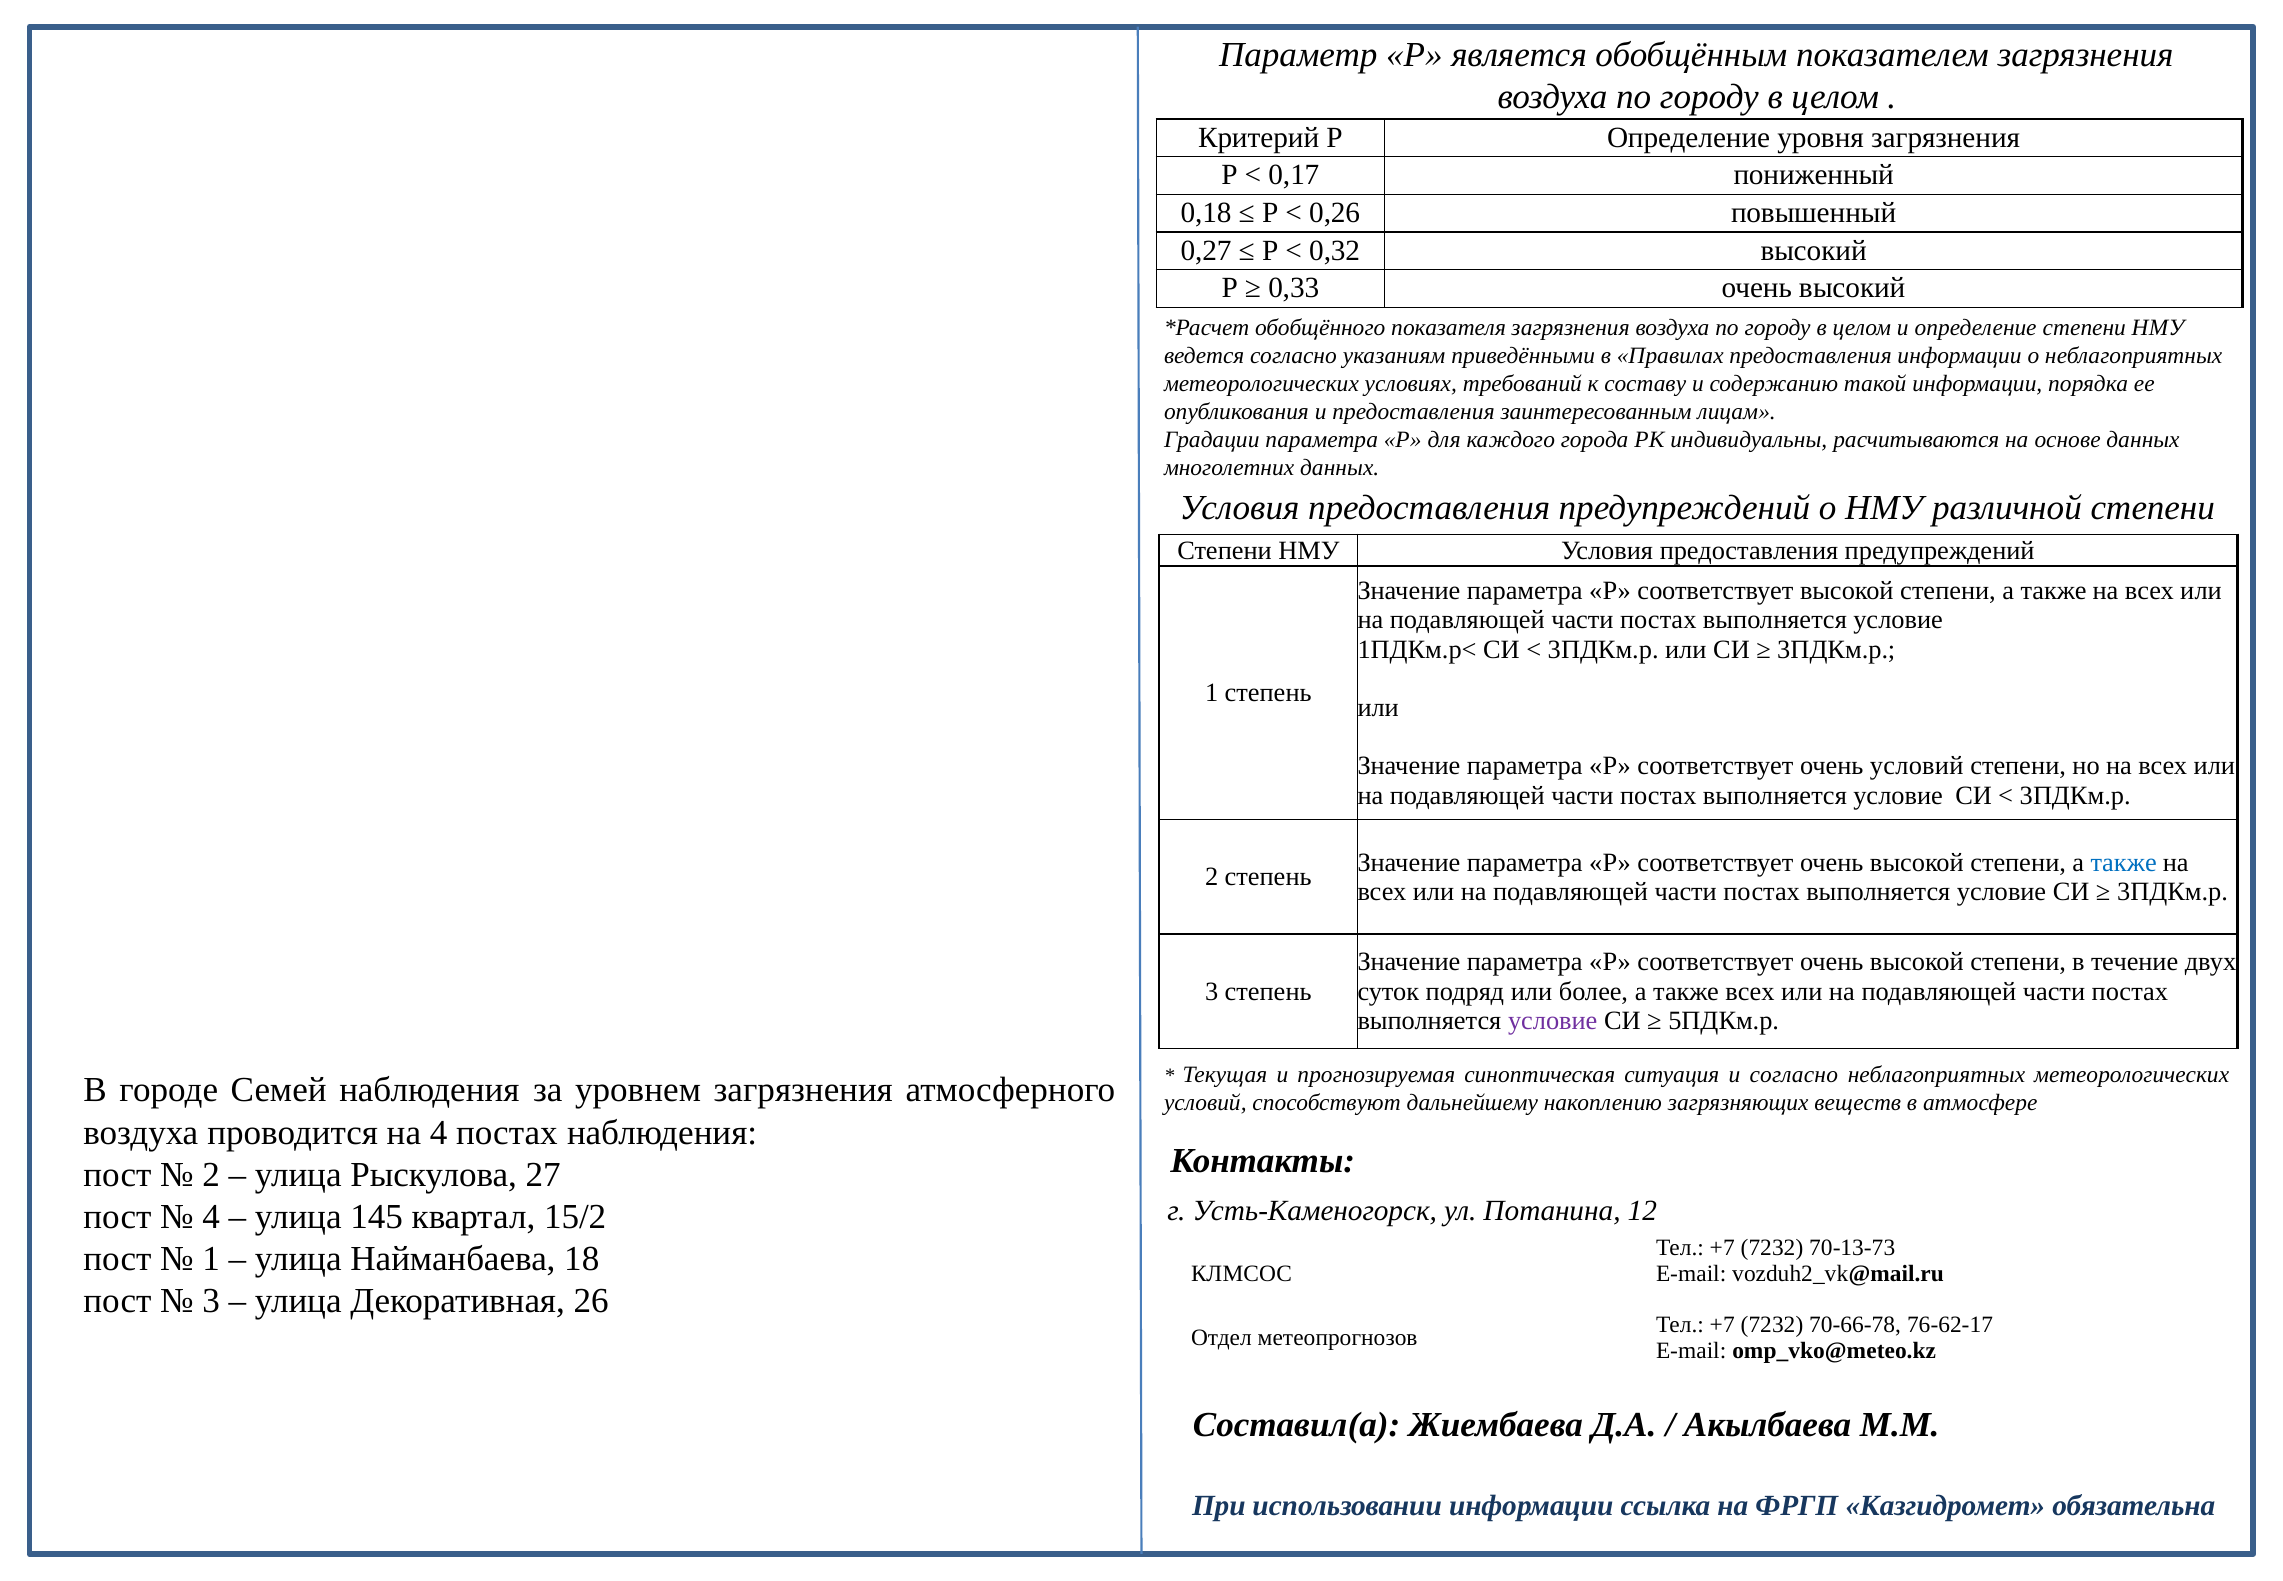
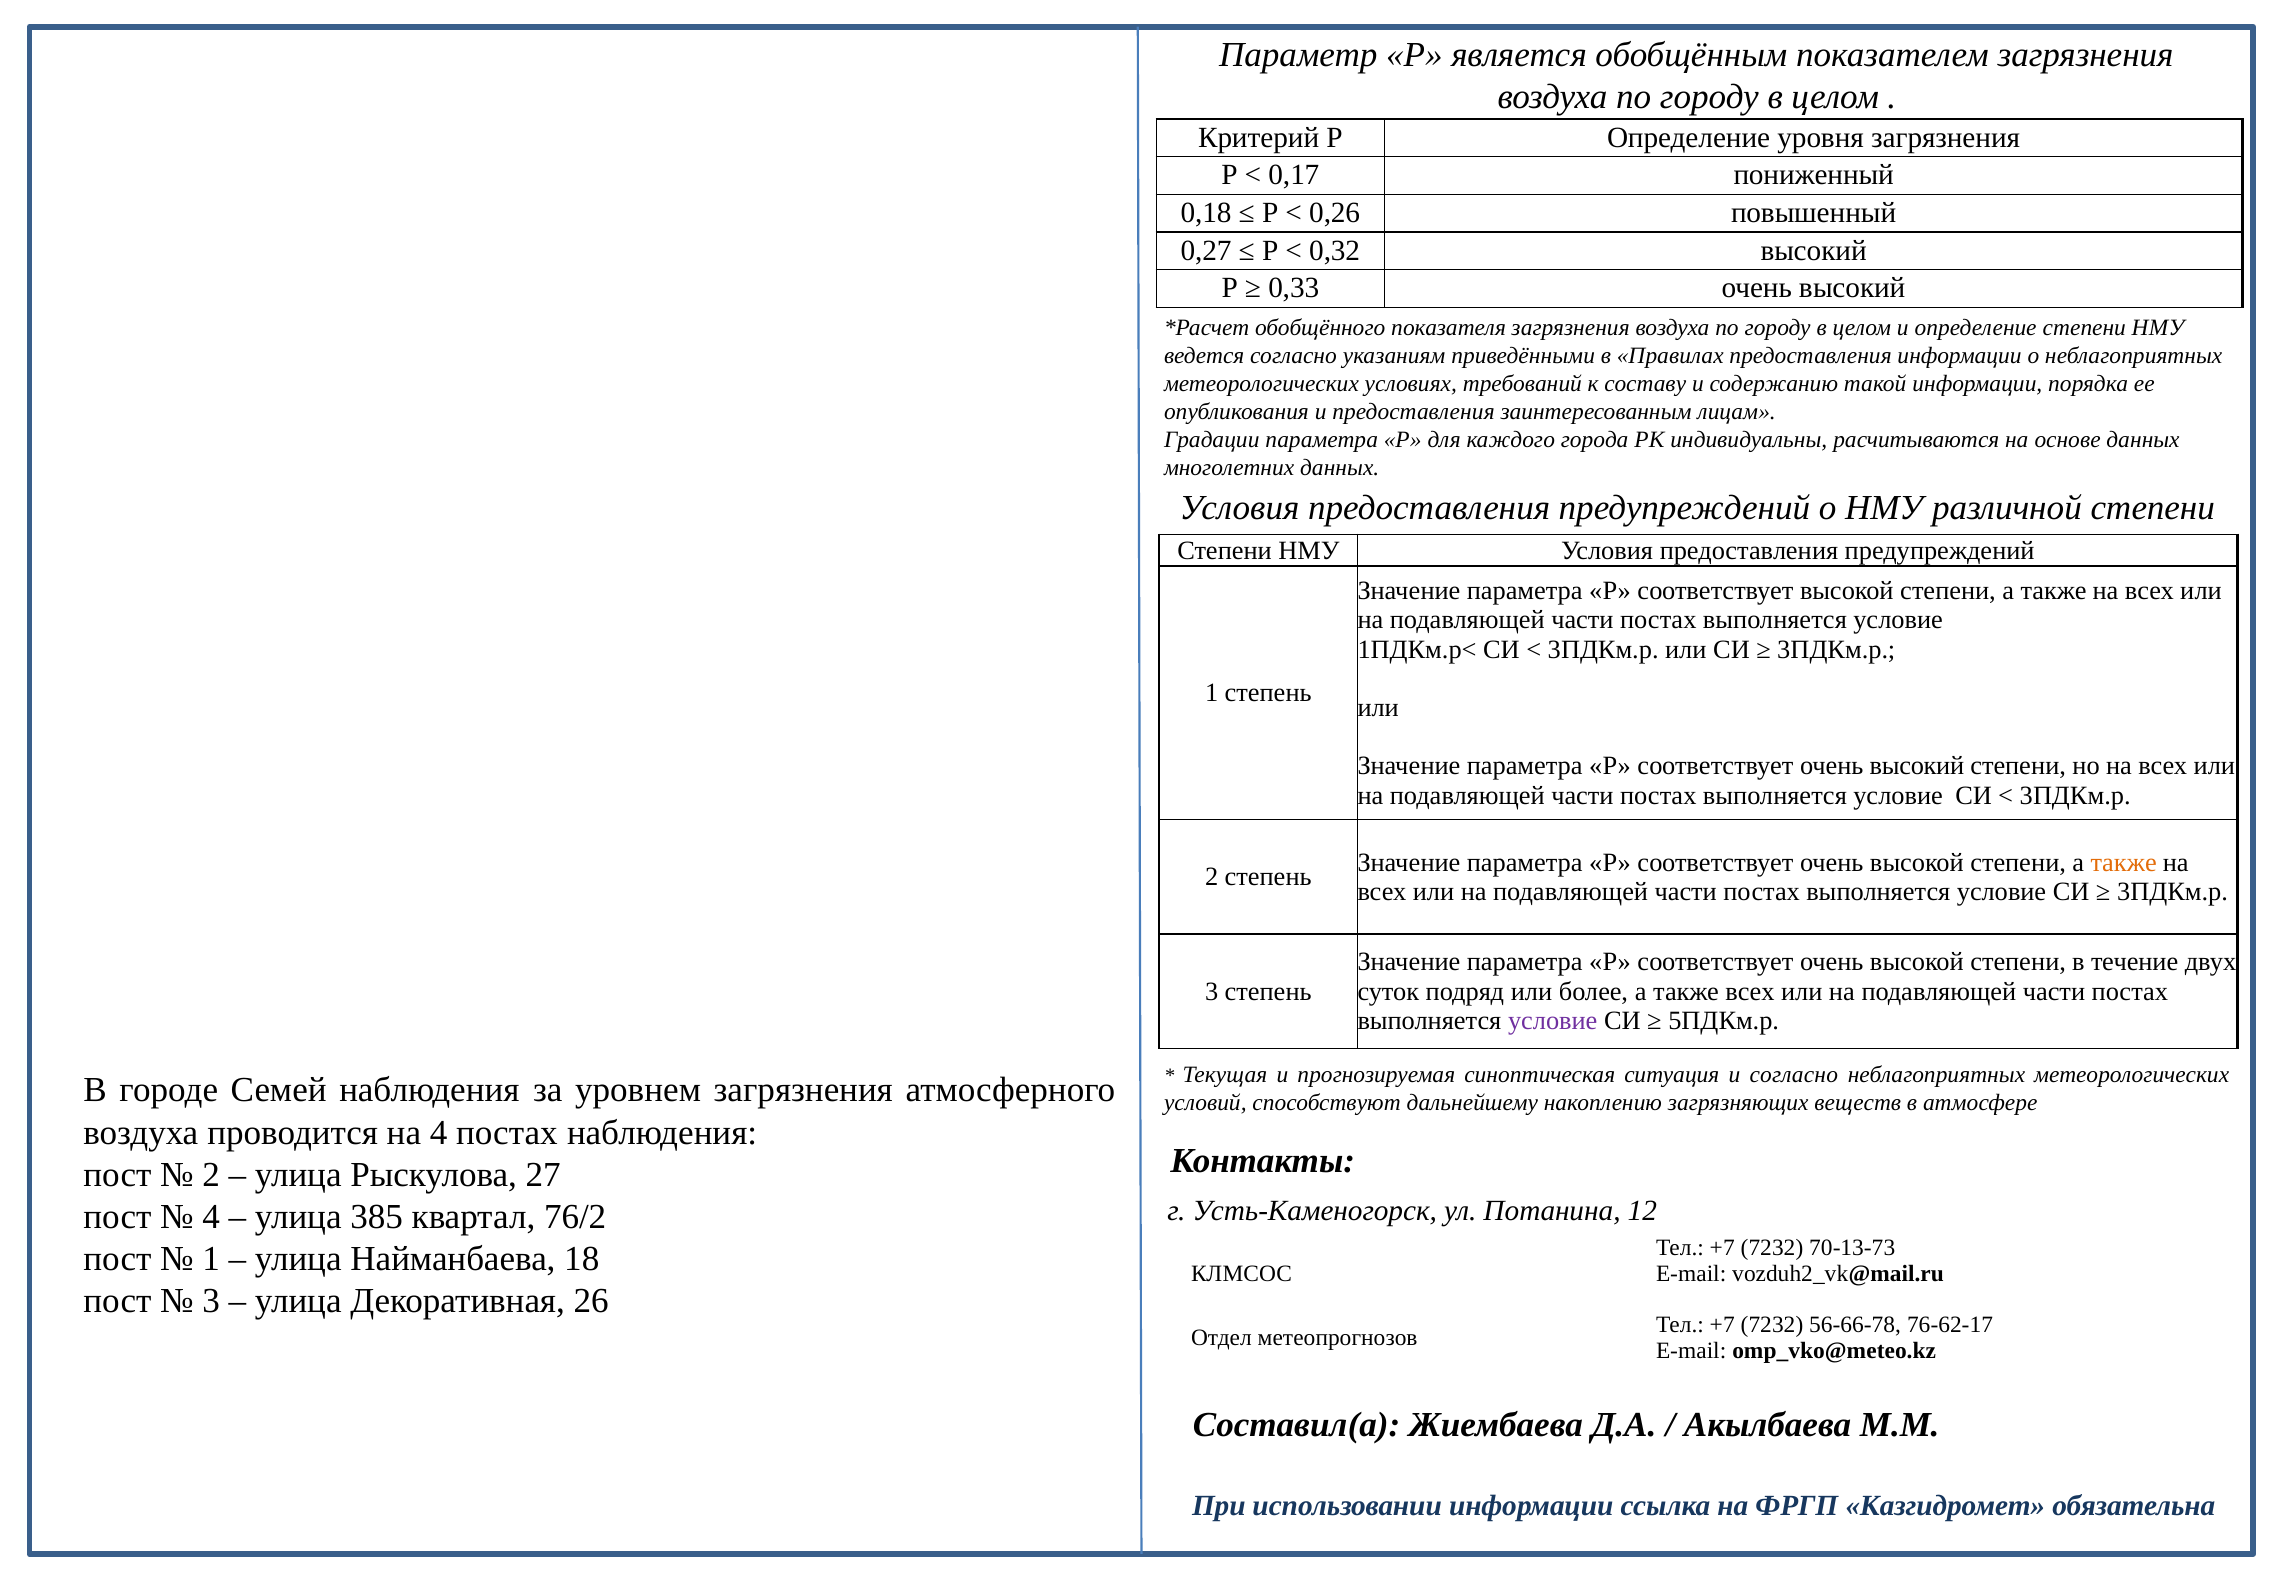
соответствует очень условий: условий -> высокий (1917, 766)
также colour: blue -> orange (2124, 862)
145: 145 -> 385 (377, 1216)
15/2: 15/2 -> 76/2 (575, 1216)
70-66-78: 70-66-78 -> 56-66-78 (1855, 1324)
